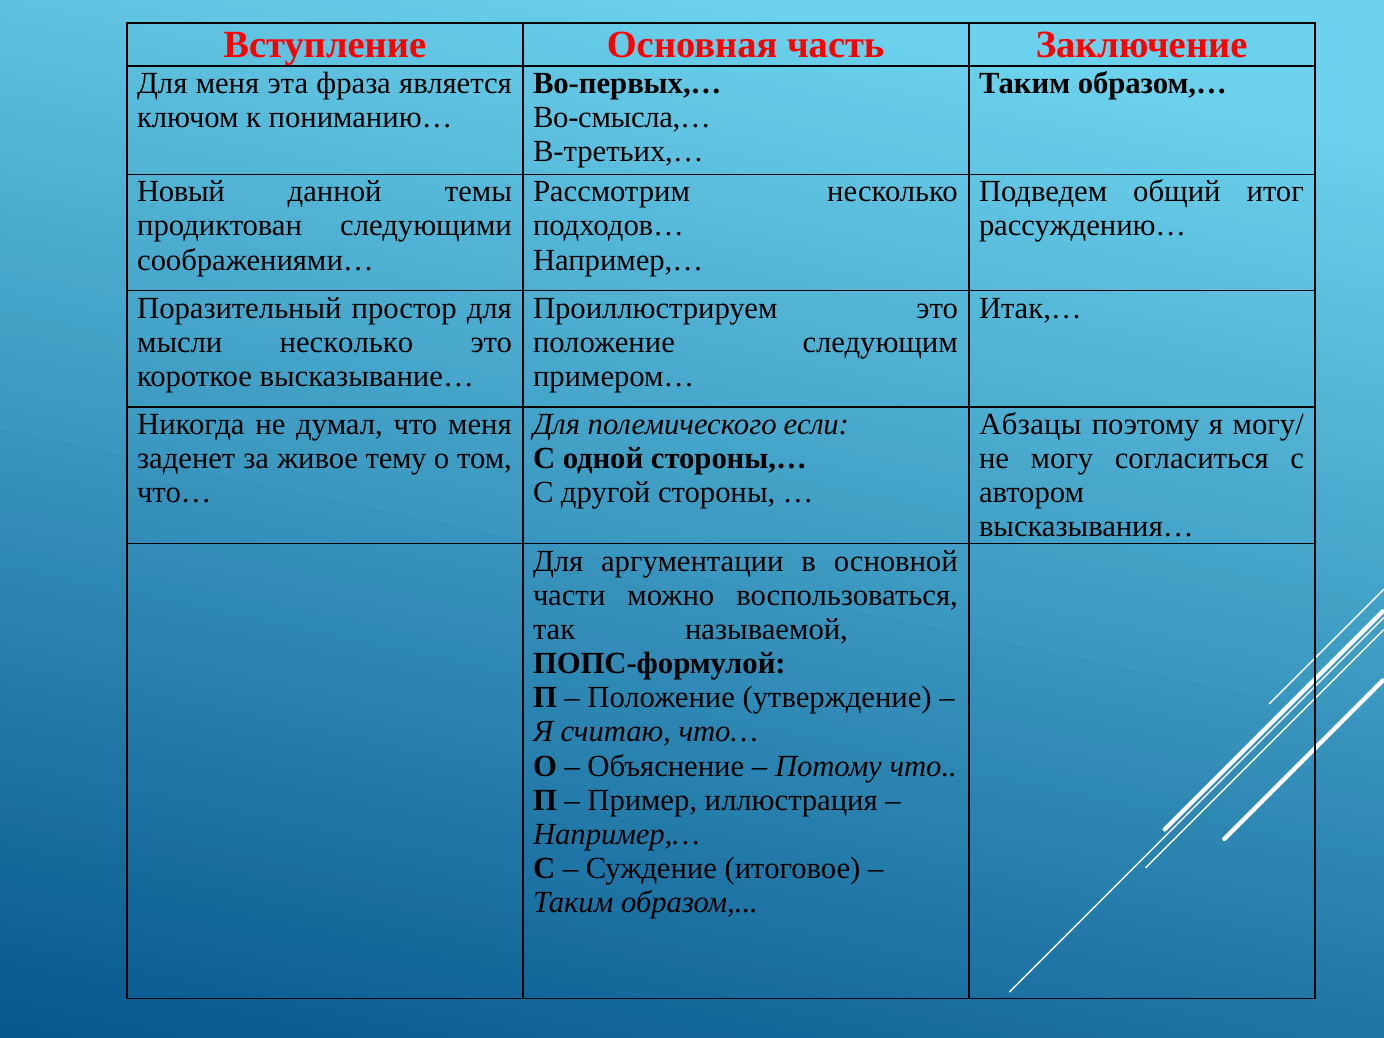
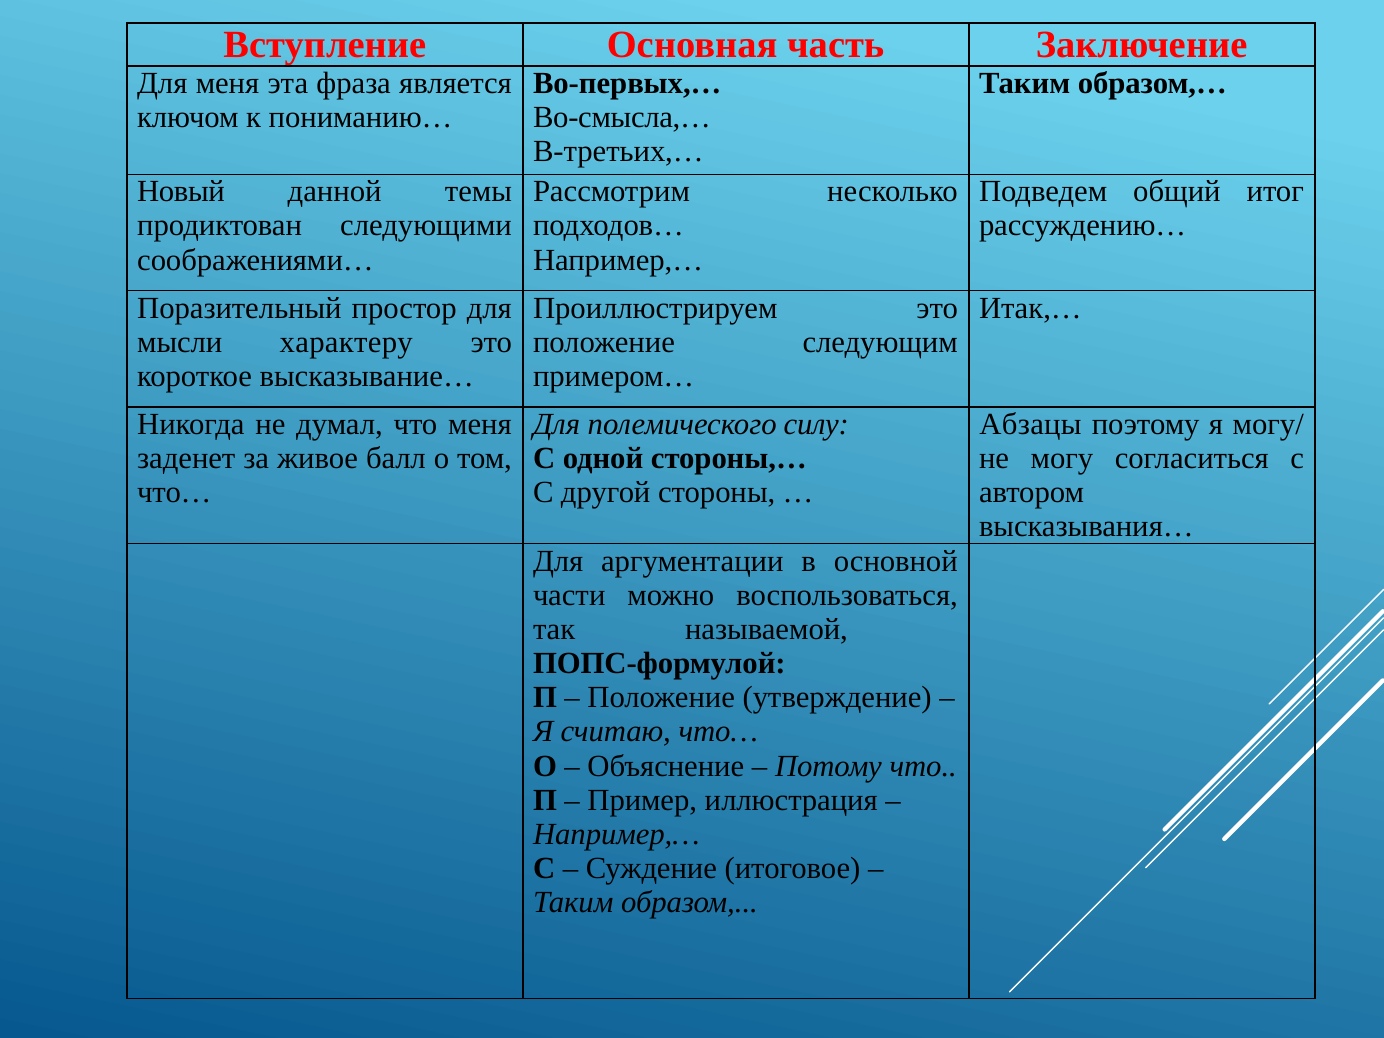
мысли несколько: несколько -> характеру (346, 342)
если: если -> силу (816, 424)
тему: тему -> балл (396, 458)
